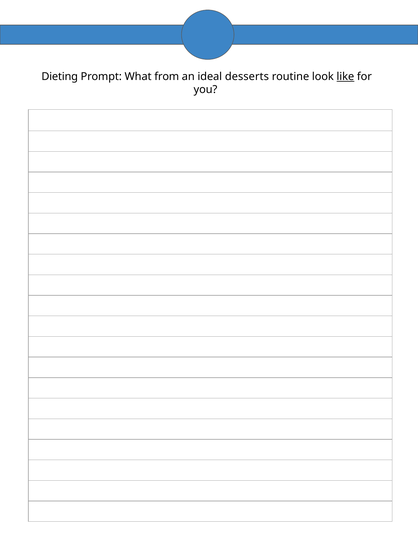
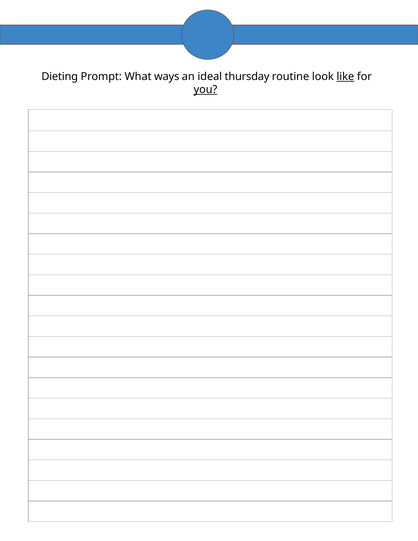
from: from -> ways (167, 76)
desserts: desserts -> thursday (247, 76)
you underline: none -> present (205, 90)
